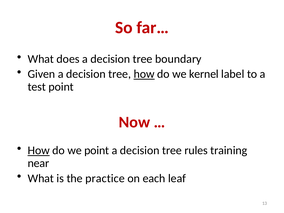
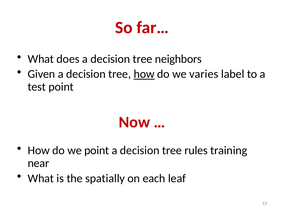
boundary: boundary -> neighbors (178, 59)
kernel: kernel -> varies (204, 74)
How underline: present -> none (39, 150)
practice: practice -> spatially (105, 178)
